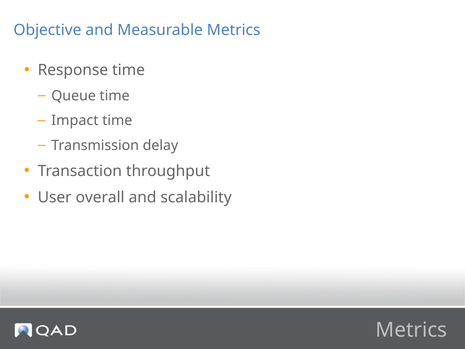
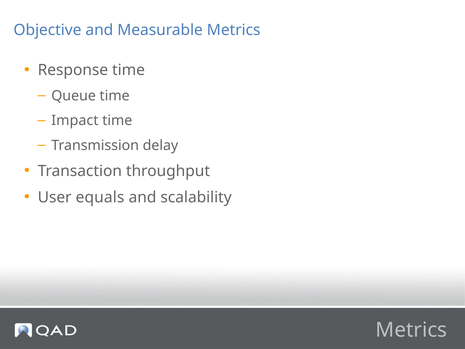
overall: overall -> equals (100, 197)
